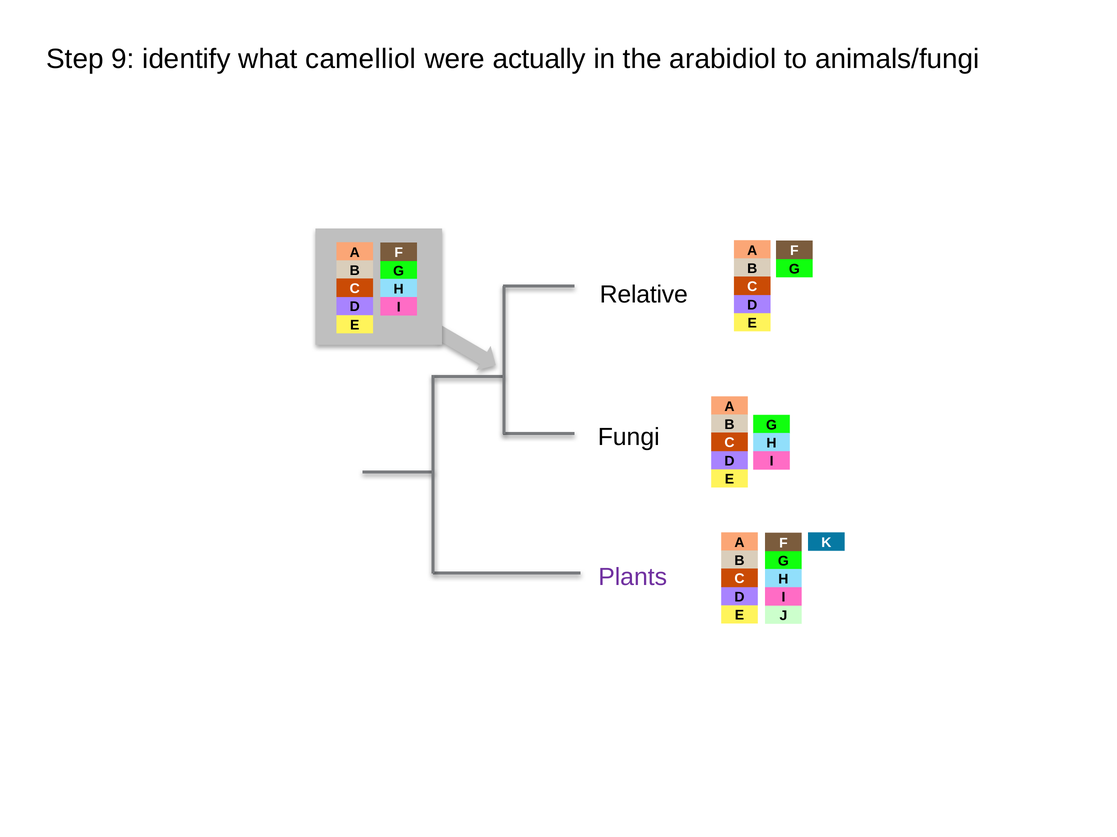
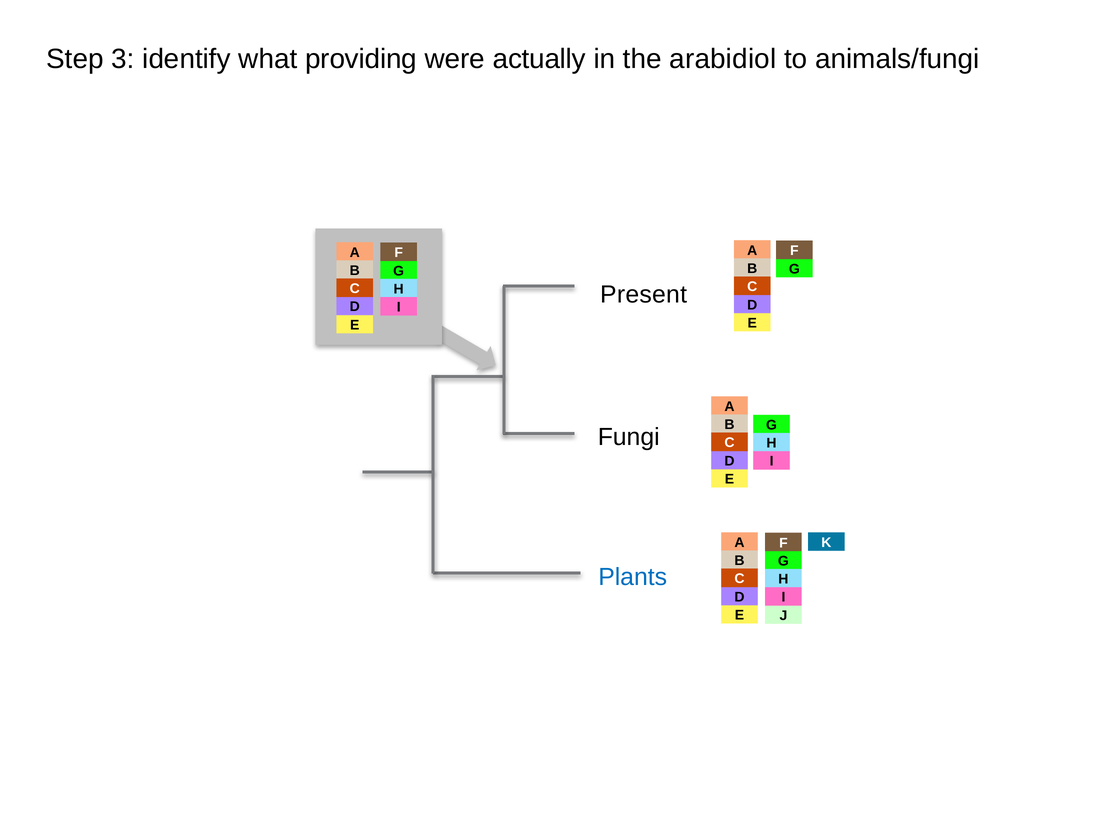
9: 9 -> 3 (123, 59)
camelliol: camelliol -> providing (361, 59)
Relative: Relative -> Present (644, 295)
Plants colour: purple -> blue (633, 578)
